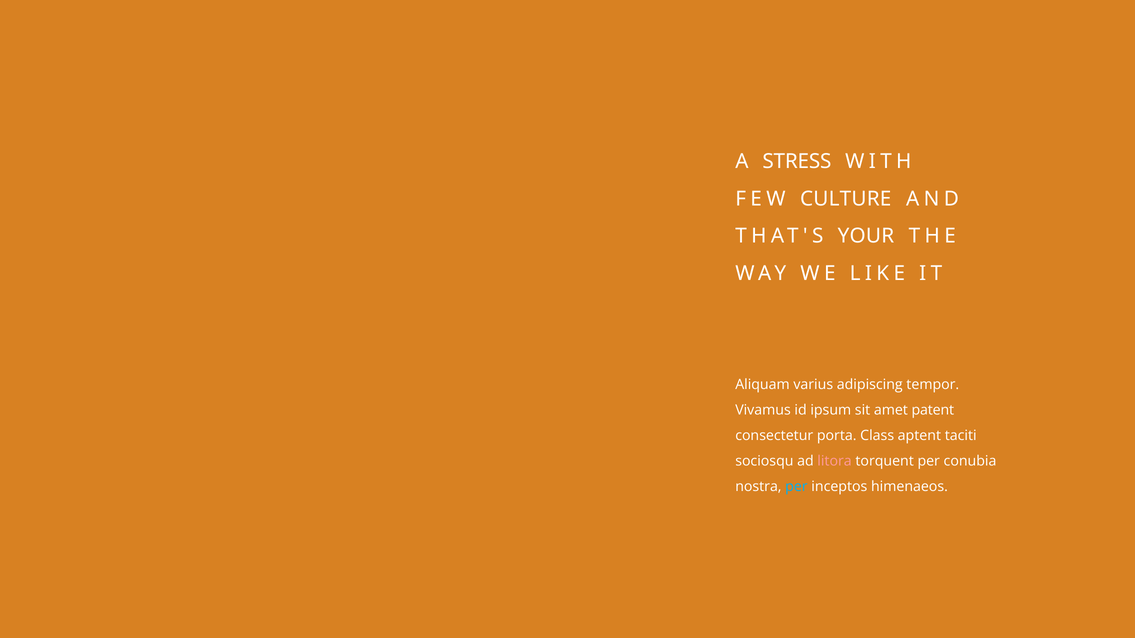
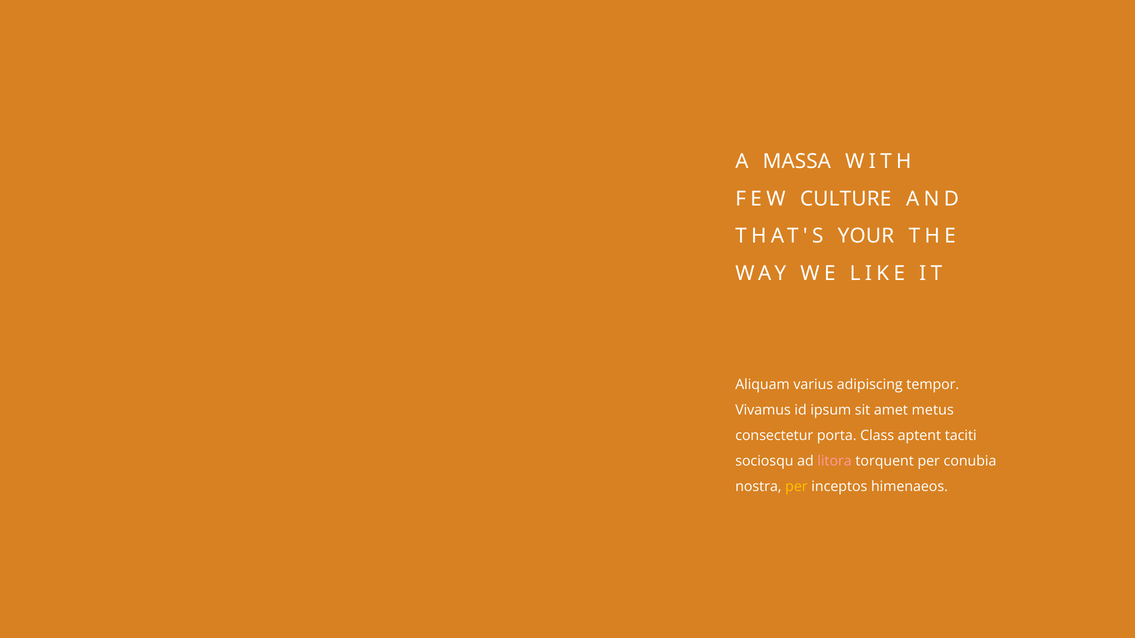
STRESS: STRESS -> MASSA (797, 162)
patent: patent -> metus (933, 410)
per colour: light blue -> yellow (796, 487)
